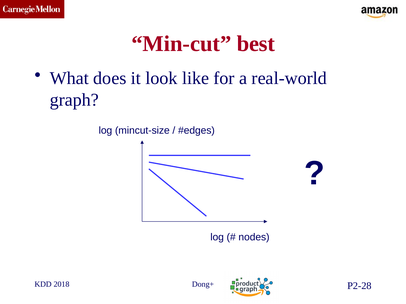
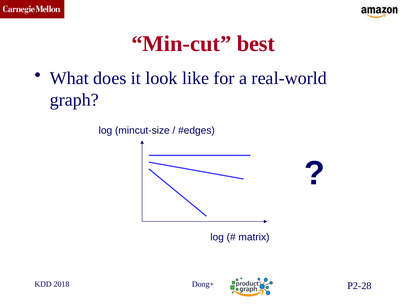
nodes: nodes -> matrix (254, 237)
